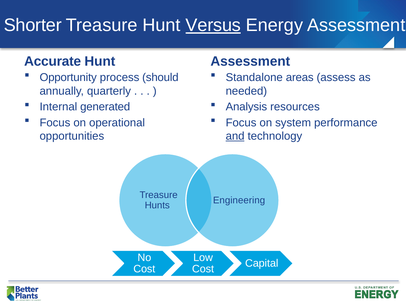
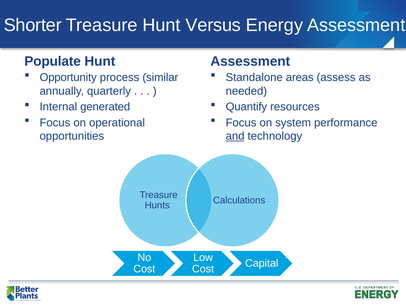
Versus underline: present -> none (213, 25)
Accurate: Accurate -> Populate (53, 61)
should: should -> similar (160, 77)
Analysis: Analysis -> Quantify (246, 107)
Engineering: Engineering -> Calculations (239, 200)
